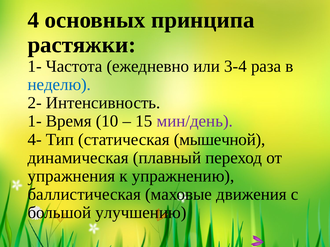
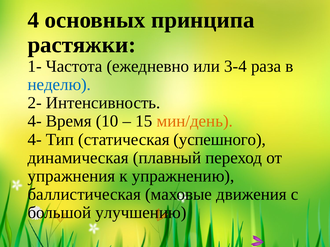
1-: 1- -> 4- (35, 121)
мин/день colour: purple -> orange (195, 121)
мышечной: мышечной -> успешного (220, 140)
